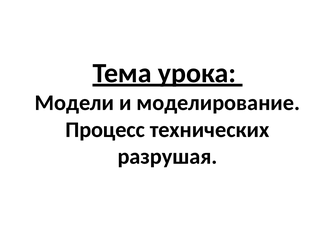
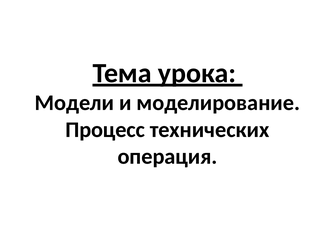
разрушая: разрушая -> операция (167, 157)
